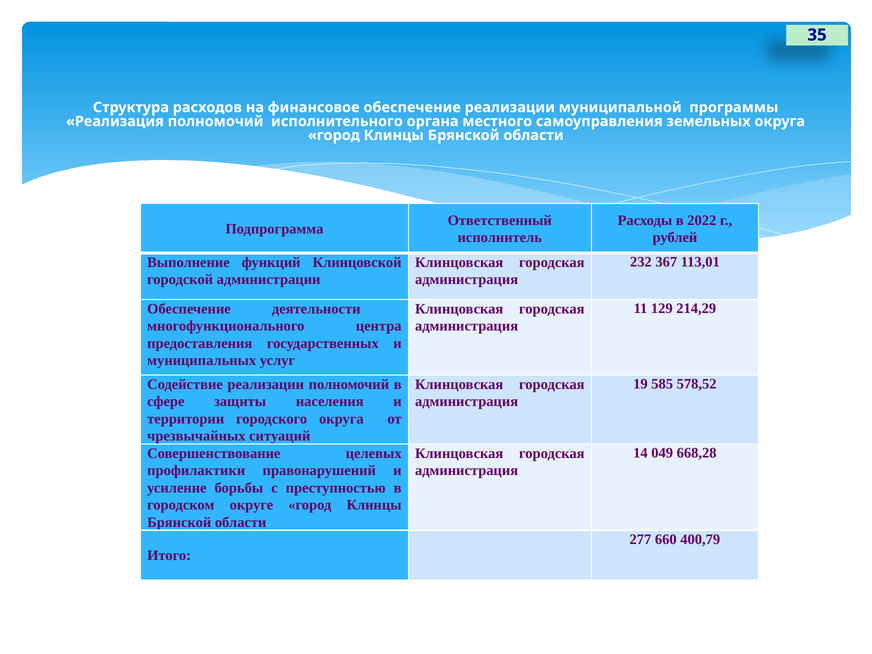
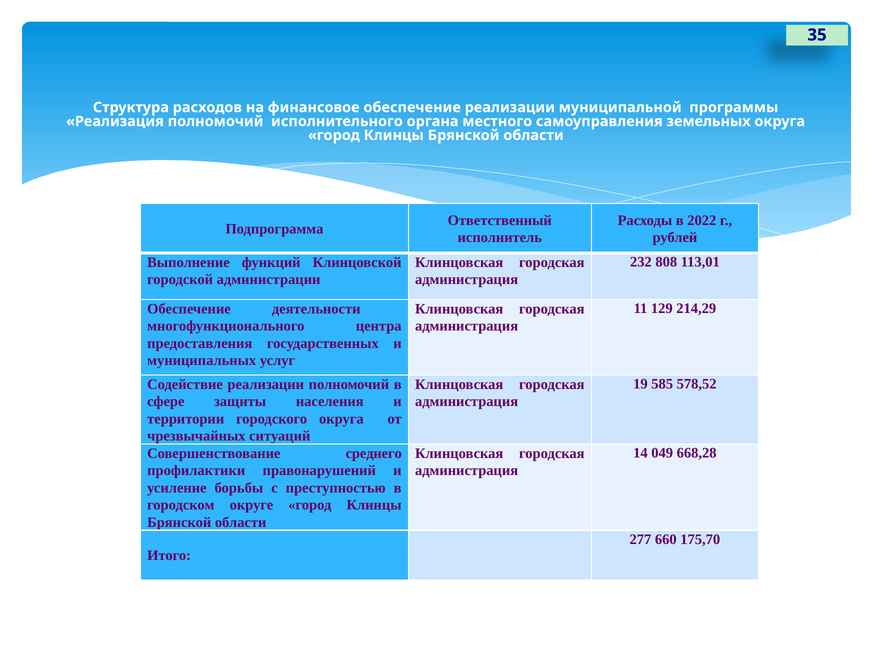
367: 367 -> 808 (666, 262)
целевых: целевых -> среднего (374, 453)
400,79: 400,79 -> 175,70 (700, 539)
